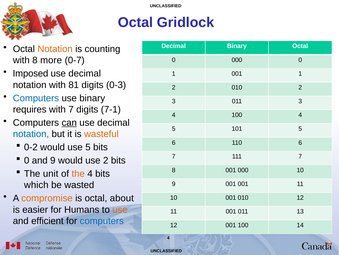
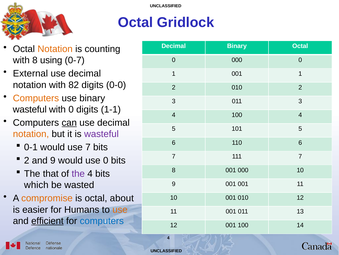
more: more -> using (51, 60)
Imposed: Imposed -> External (30, 73)
81: 81 -> 82 (74, 85)
0-3: 0-3 -> 0-0 (116, 85)
Computers colour: blue -> orange (36, 98)
requires: requires -> wasteful (30, 109)
with 7: 7 -> 0 (71, 109)
7-1: 7-1 -> 1-1 (111, 109)
notation colour: blue -> orange (31, 134)
wasteful colour: orange -> purple (101, 134)
0-2: 0-2 -> 0-1 (31, 147)
use 5: 5 -> 7 (88, 147)
0: 0 -> 2 (27, 160)
use 2: 2 -> 0 (106, 160)
unit: unit -> that (51, 173)
the colour: orange -> purple (78, 173)
efficient underline: none -> present (47, 220)
